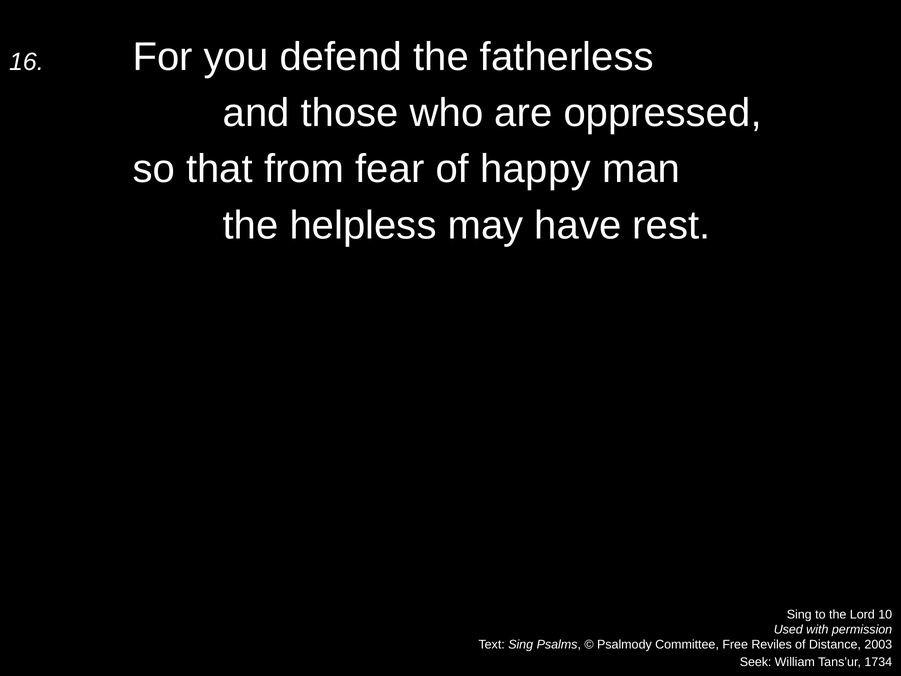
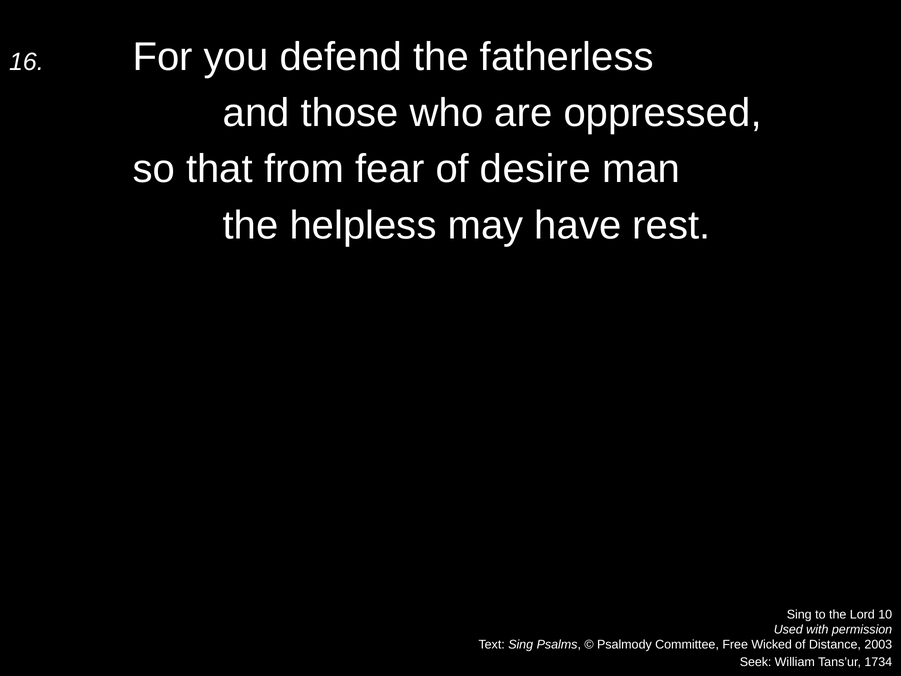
happy: happy -> desire (535, 169)
Reviles: Reviles -> Wicked (772, 644)
